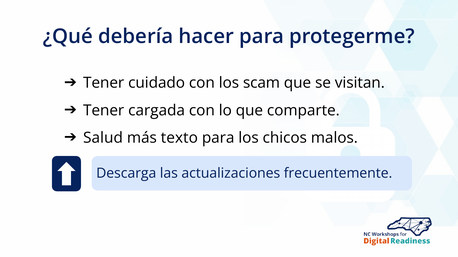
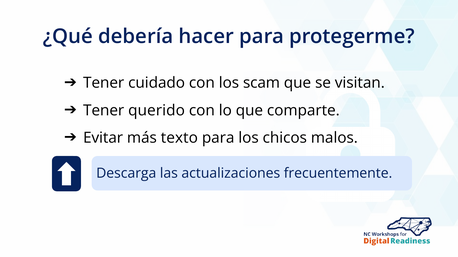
cargada: cargada -> querido (157, 111)
Salud: Salud -> Evitar (103, 138)
